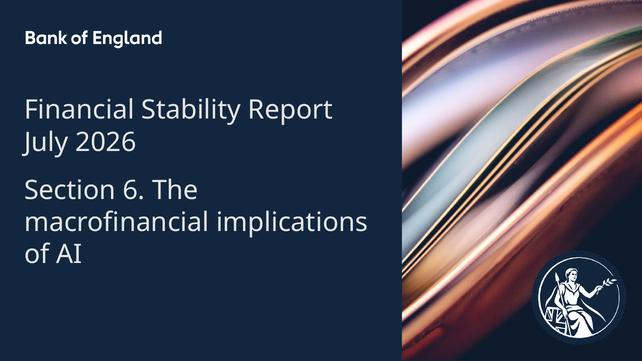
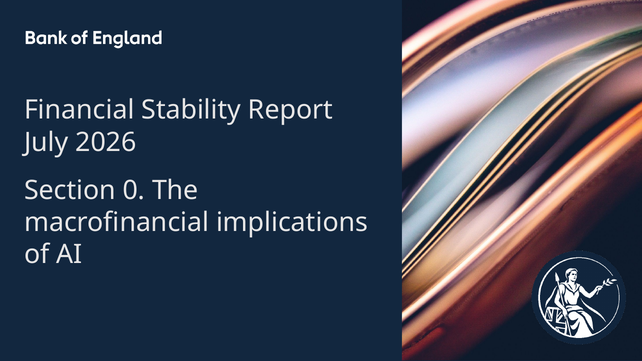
6: 6 -> 0 (134, 190)
